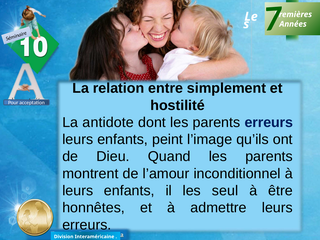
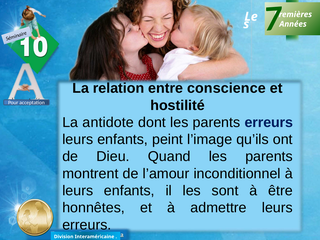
simplement: simplement -> conscience (226, 88)
seul: seul -> sont (225, 191)
